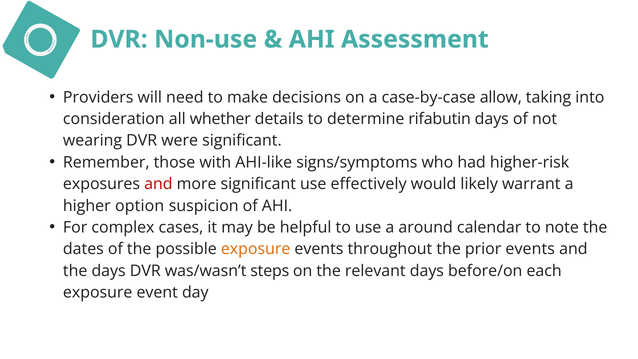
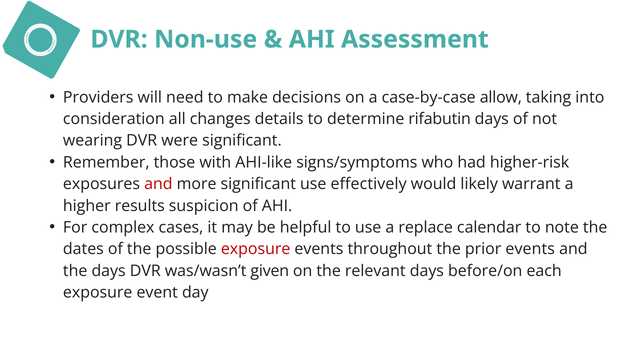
whether: whether -> changes (220, 119)
option: option -> results (140, 206)
around: around -> replace (426, 227)
exposure colour: orange -> red (256, 249)
steps: steps -> given (270, 271)
